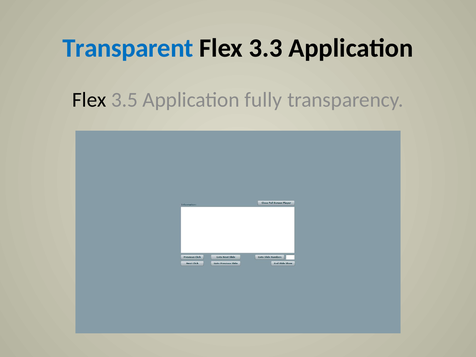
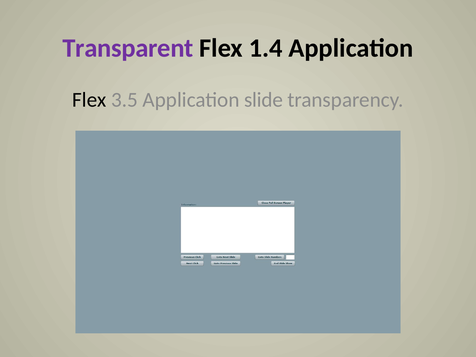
Transparent colour: blue -> purple (128, 48)
3.3: 3.3 -> 1.4 (266, 48)
fully: fully -> slide (264, 100)
